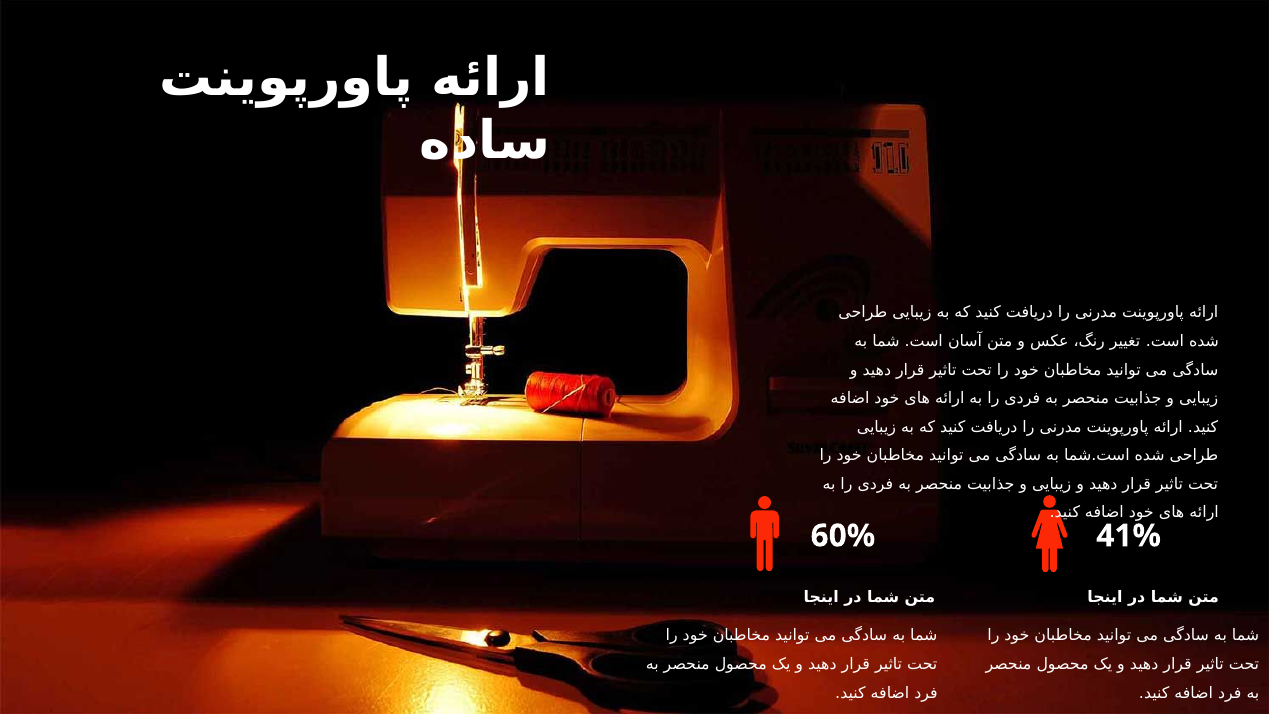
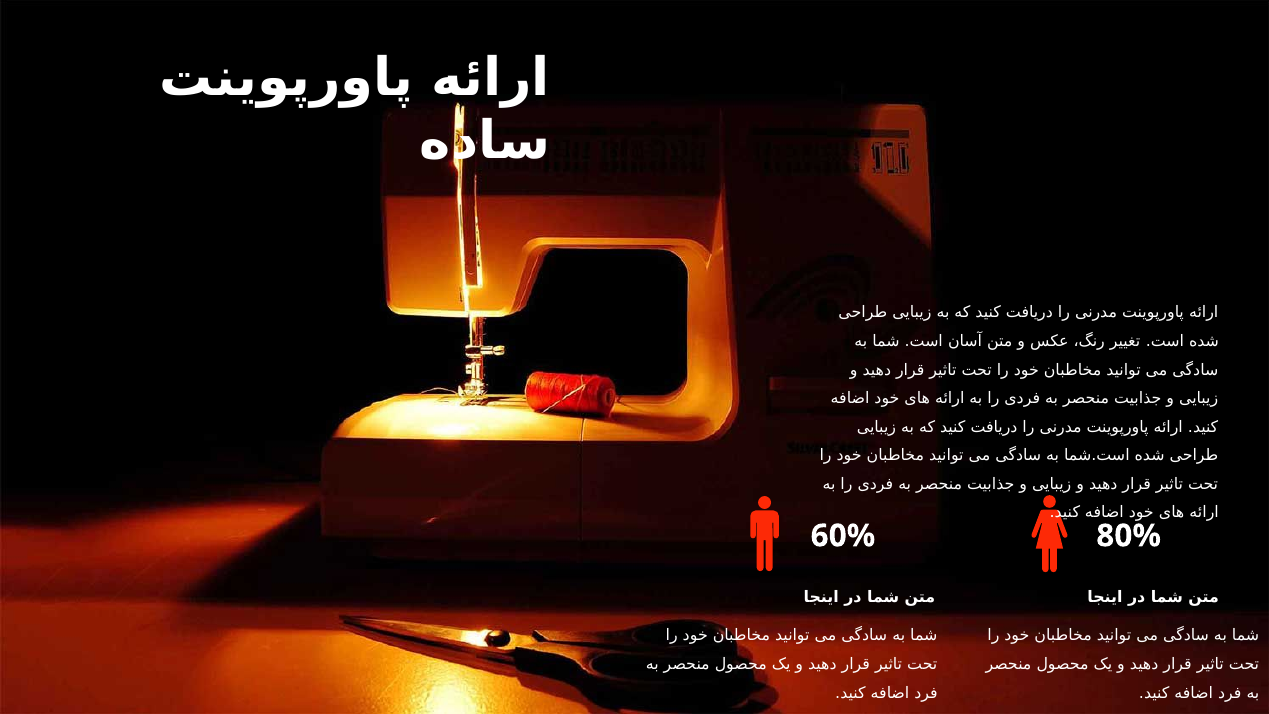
41%: 41% -> 80% (1129, 536)
